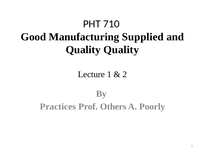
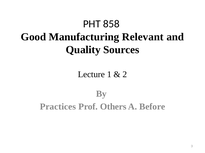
710: 710 -> 858 (111, 24)
Supplied: Supplied -> Relevant (143, 37)
Quality Quality: Quality -> Sources (121, 50)
Poorly: Poorly -> Before (152, 107)
